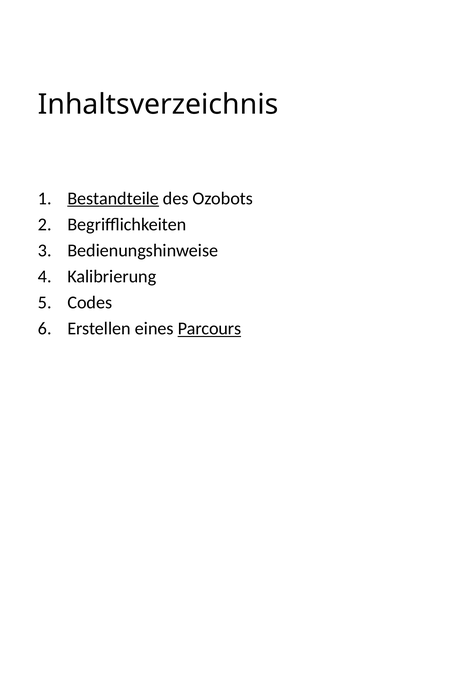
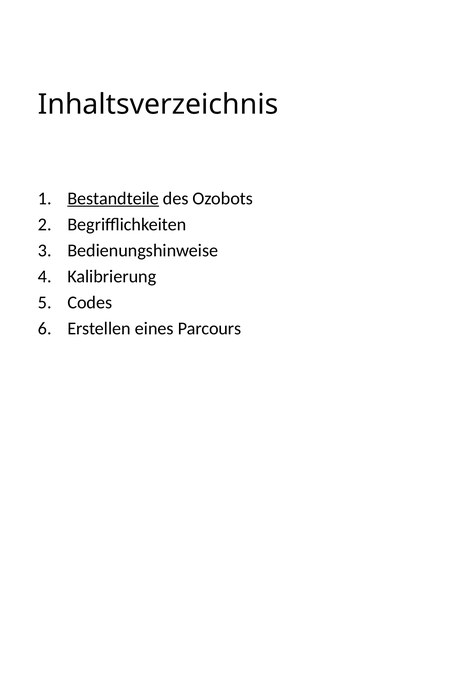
Parcours underline: present -> none (209, 328)
